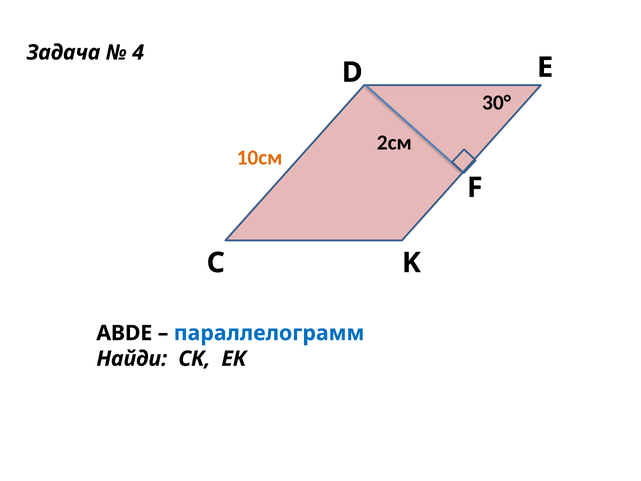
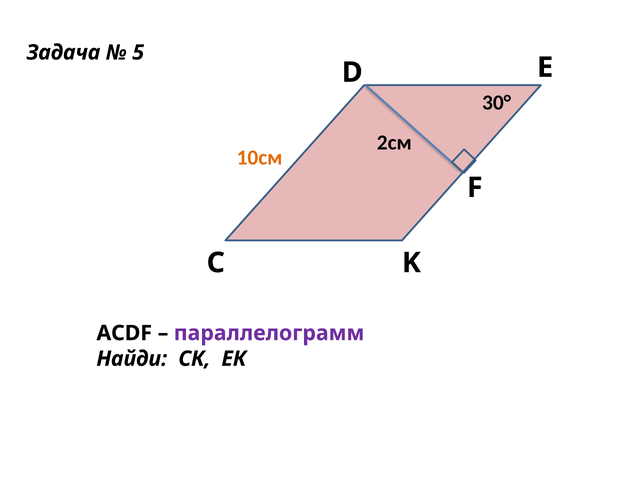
4: 4 -> 5 (138, 53)
ABDE: ABDE -> АСDF (124, 333)
параллелограмм colour: blue -> purple (269, 333)
